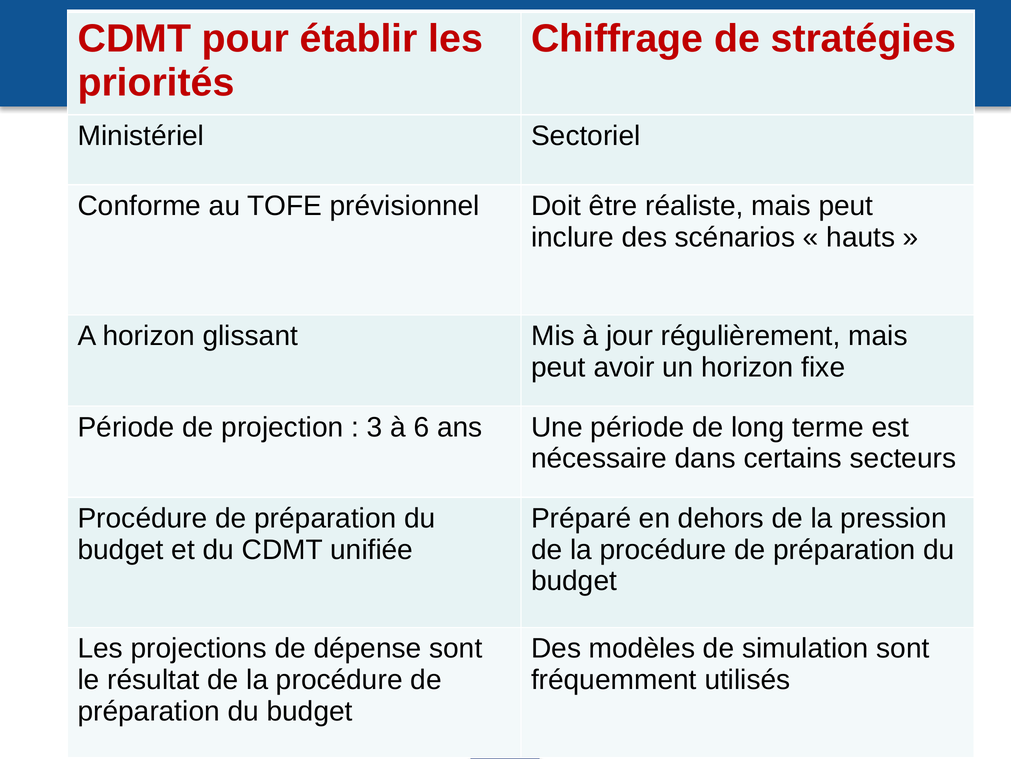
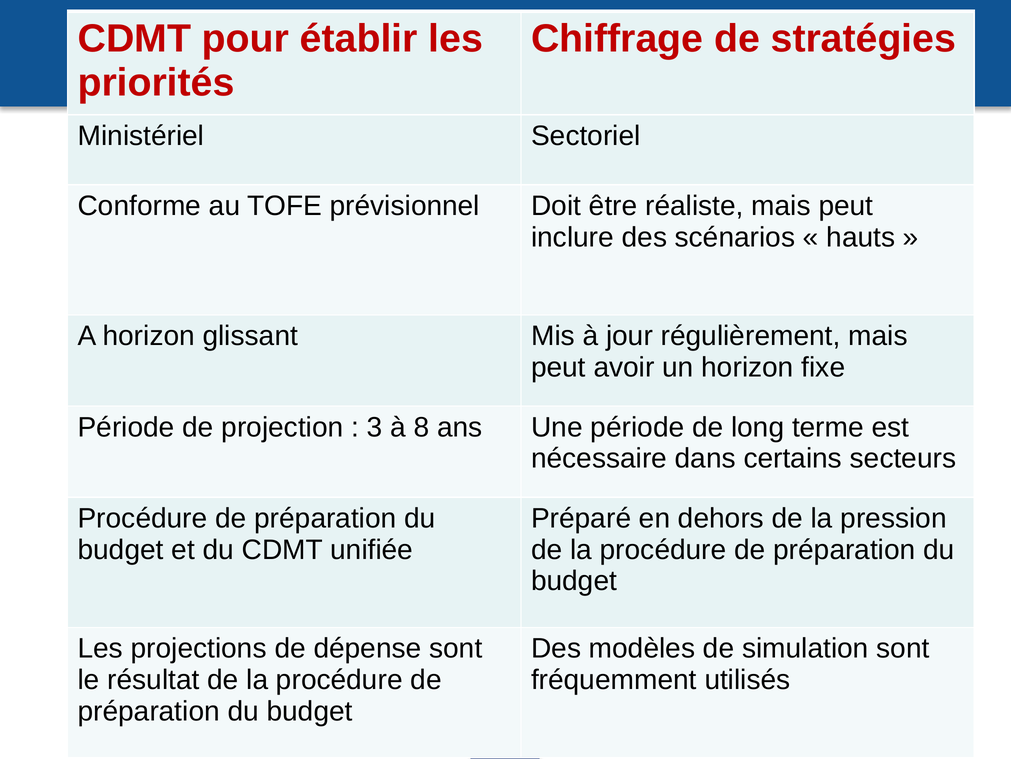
6: 6 -> 8 (421, 427)
